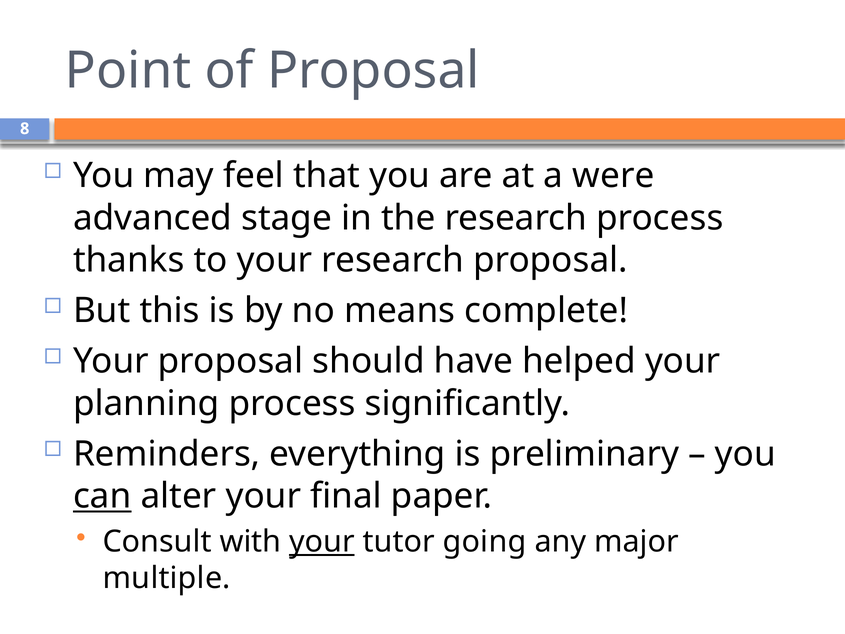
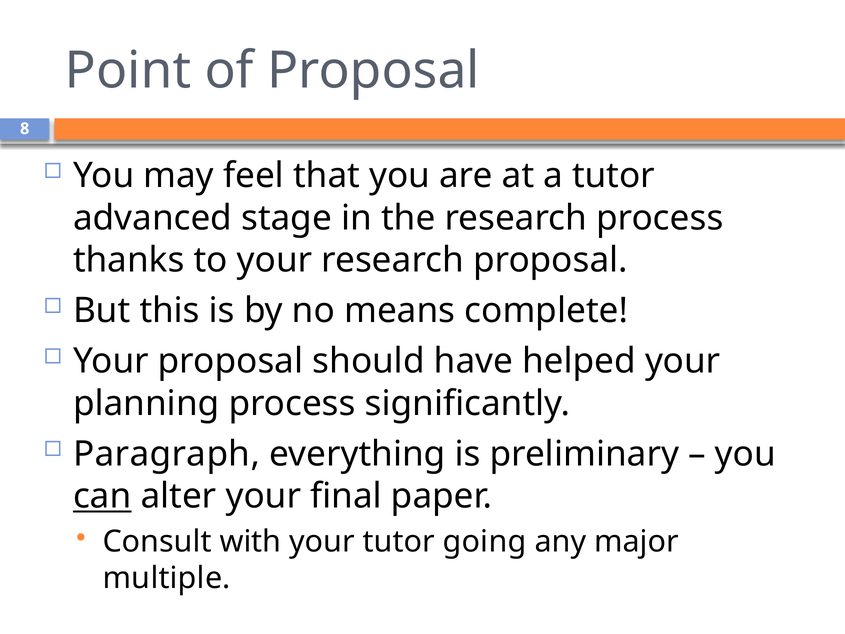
a were: were -> tutor (614, 176)
Reminders: Reminders -> Paragraph (167, 454)
your underline: present -> none (322, 542)
